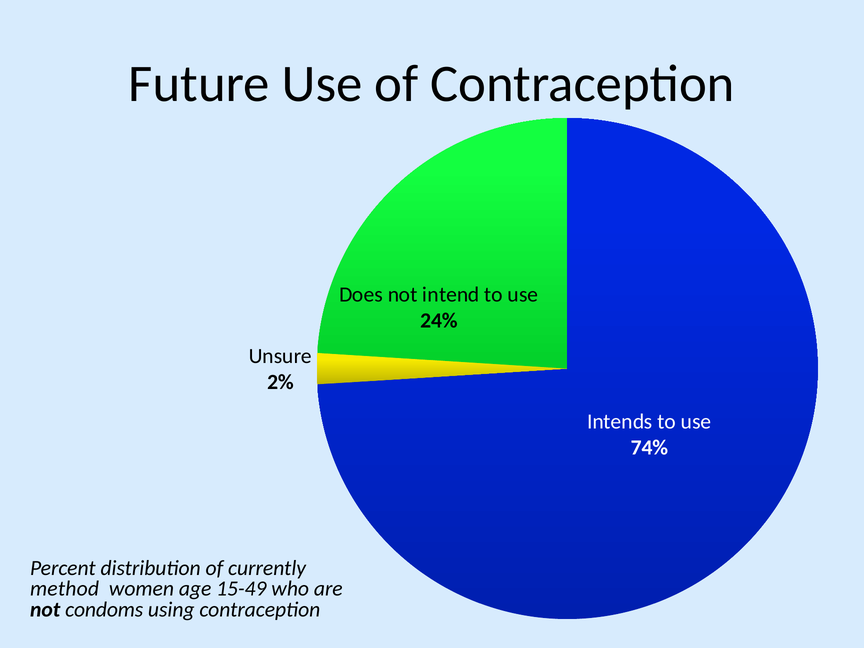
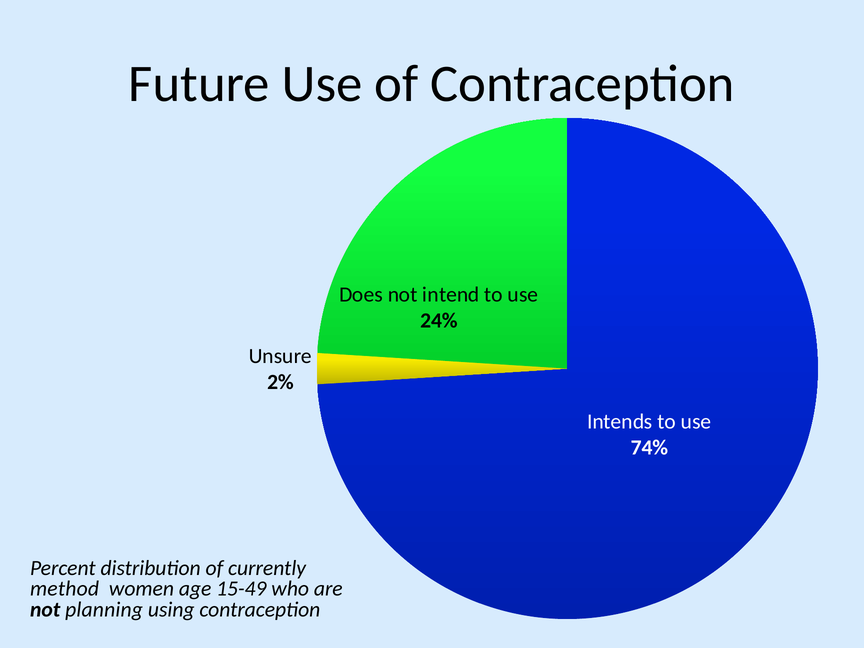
condoms: condoms -> planning (104, 610)
